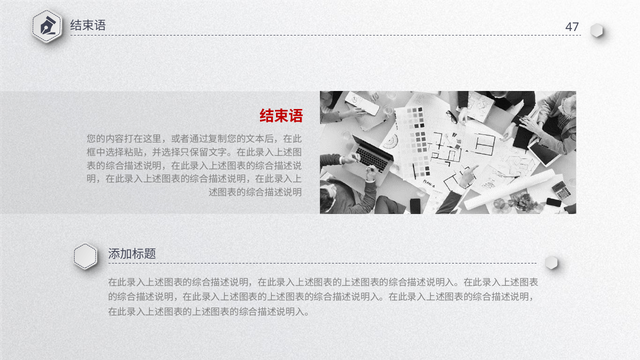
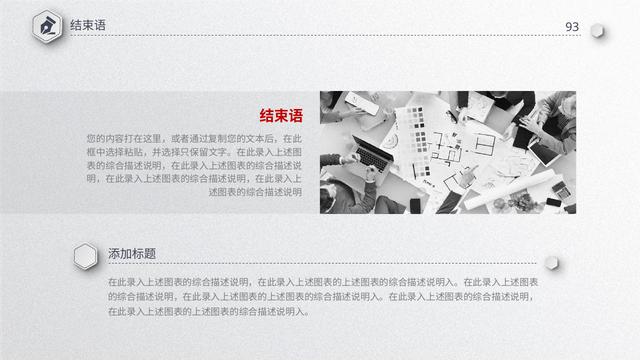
47: 47 -> 93 (572, 27)
